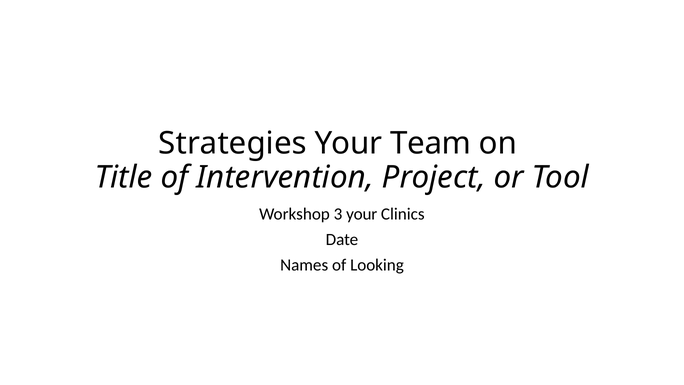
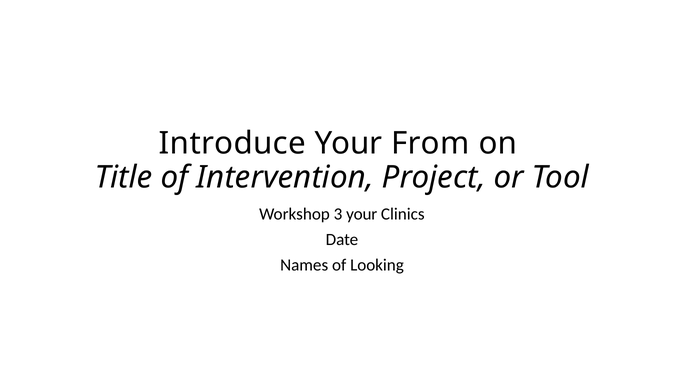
Strategies: Strategies -> Introduce (232, 143)
Team: Team -> From (430, 143)
